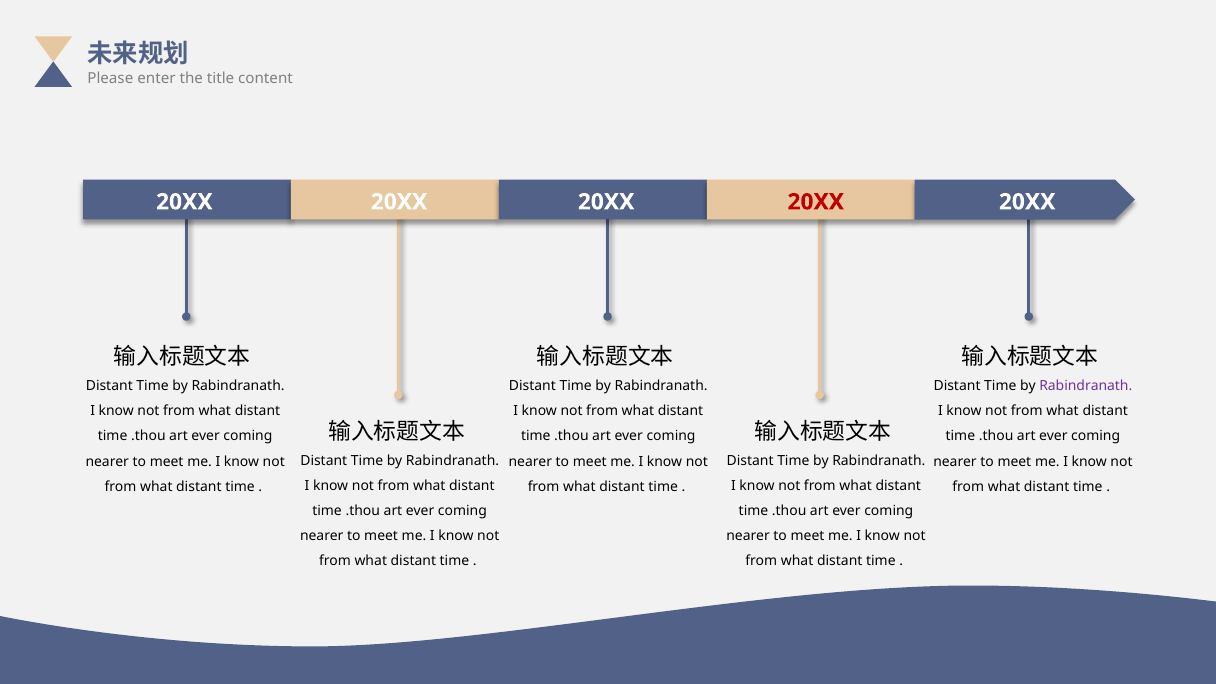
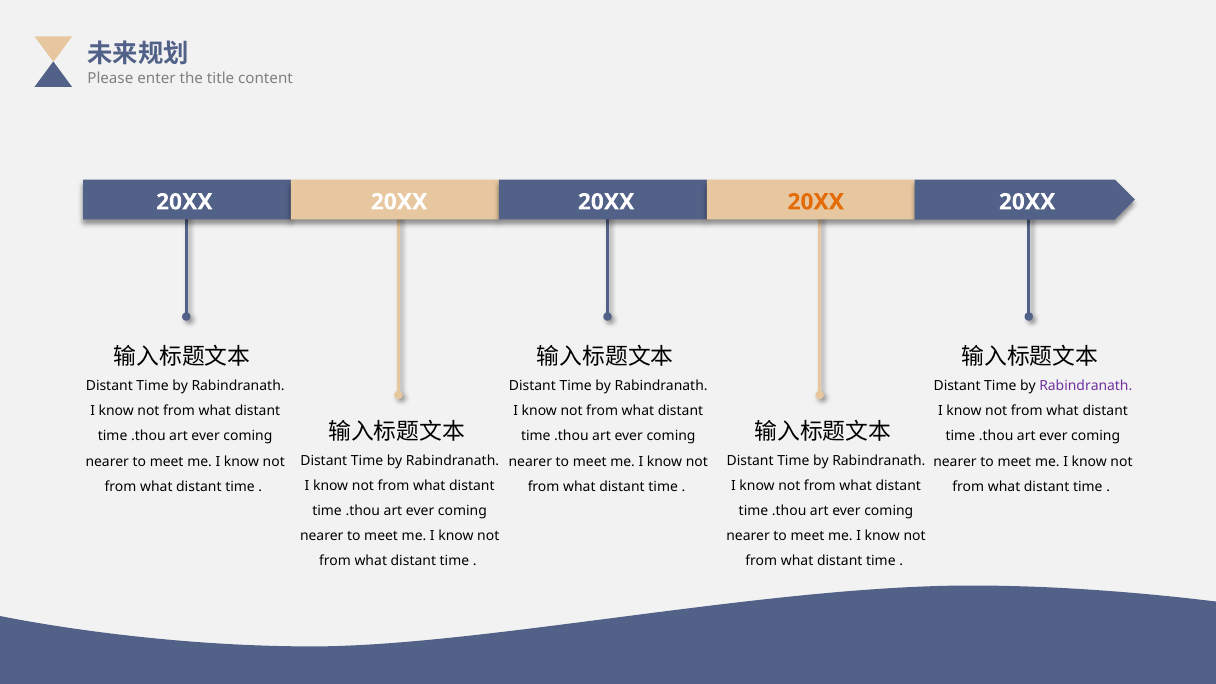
20XX colour: red -> orange (816, 202)
